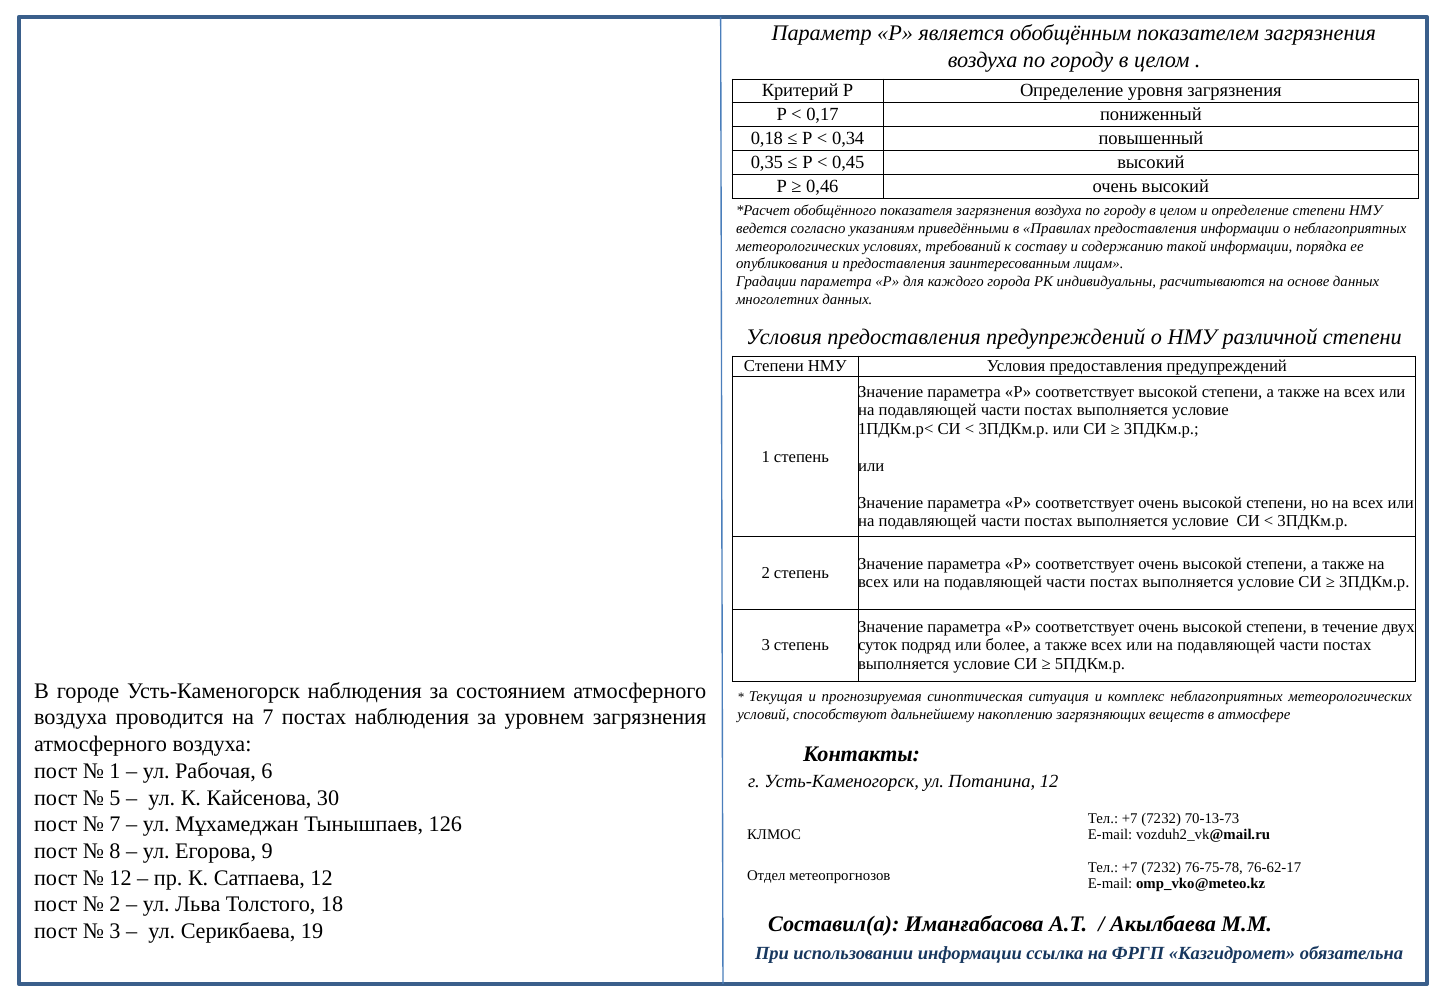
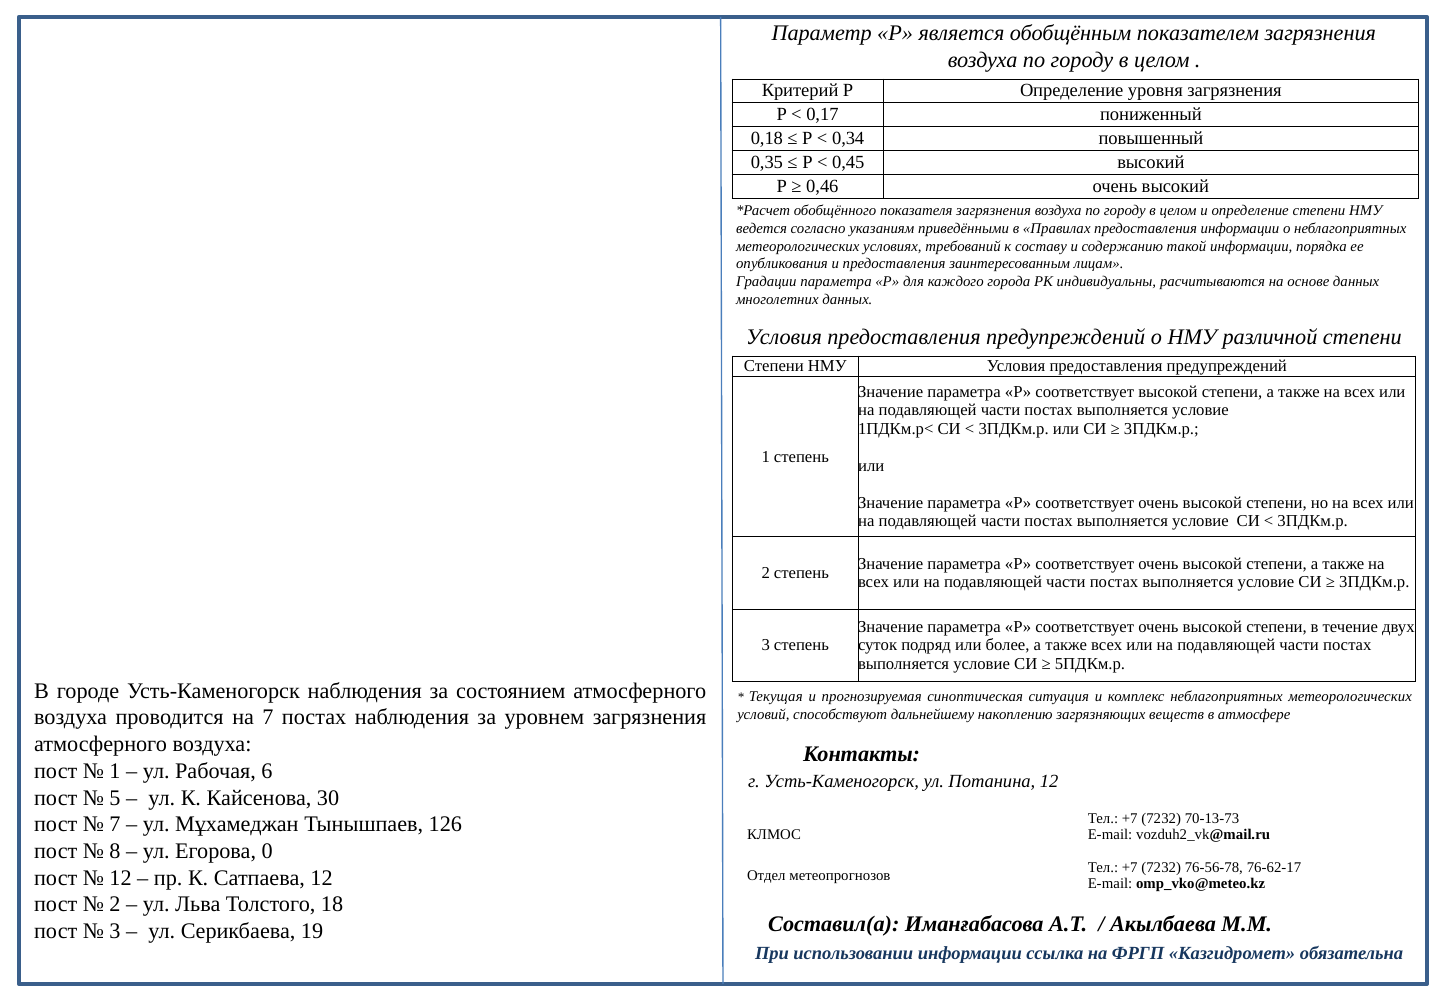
9: 9 -> 0 (267, 851)
76-75-78: 76-75-78 -> 76-56-78 (1214, 867)
